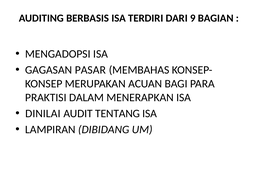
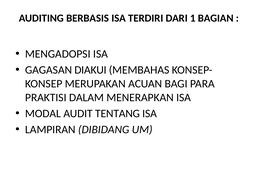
9: 9 -> 1 (193, 18)
PASAR: PASAR -> DIAKUI (90, 70)
DINILAI: DINILAI -> MODAL (43, 114)
